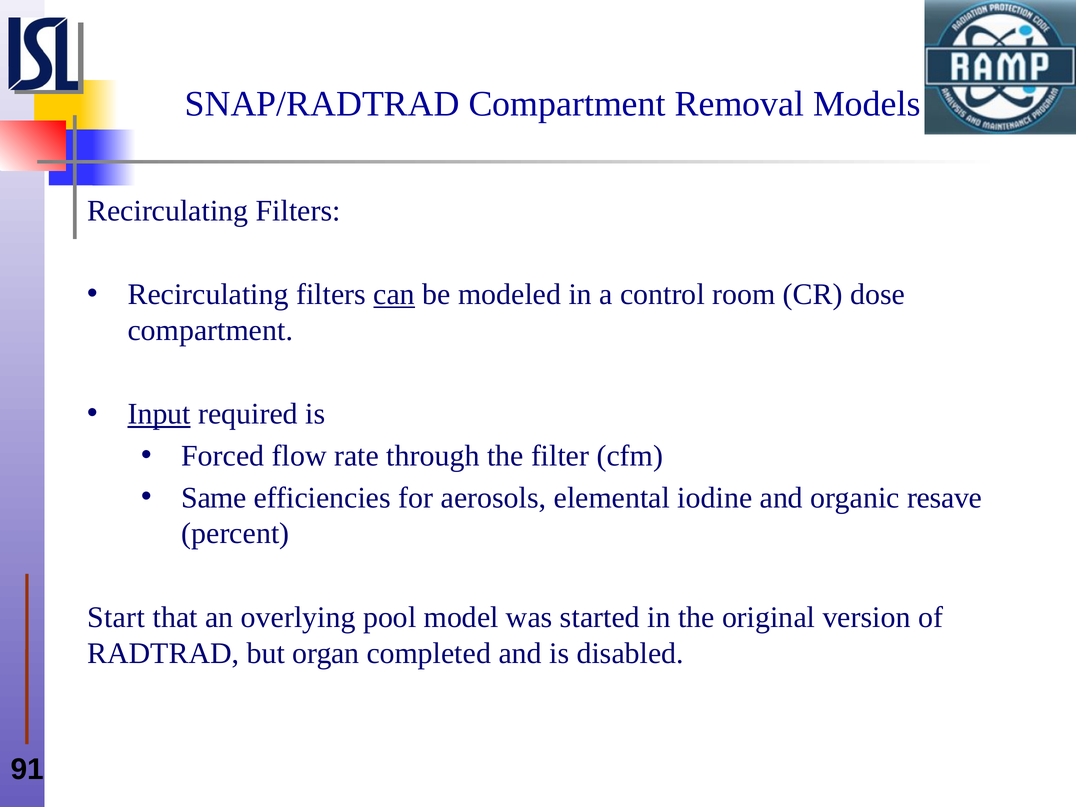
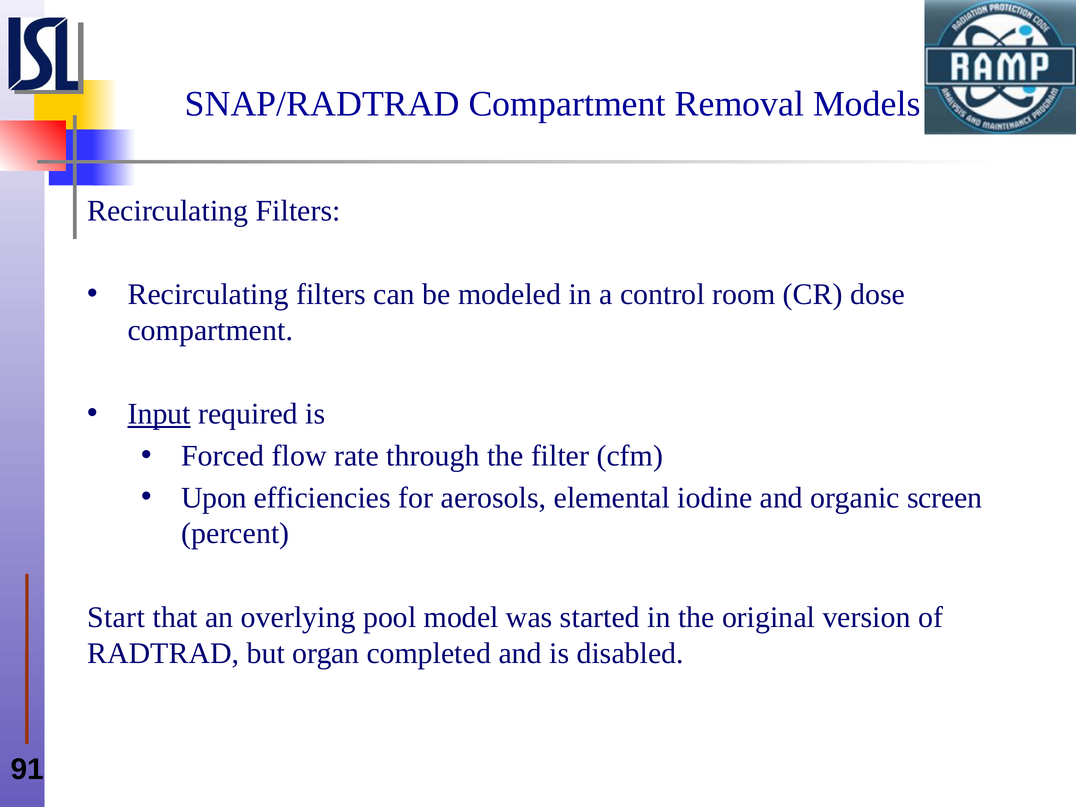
can underline: present -> none (394, 294)
Same: Same -> Upon (214, 498)
resave: resave -> screen (945, 498)
